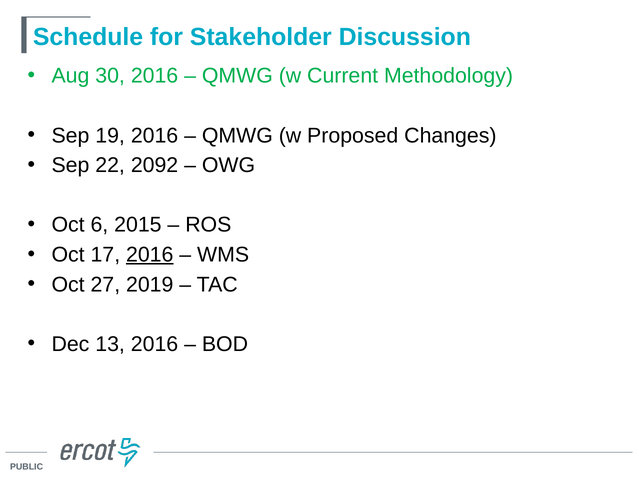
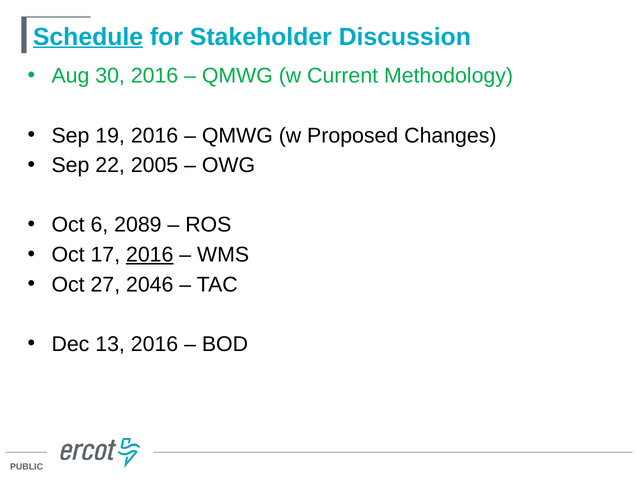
Schedule underline: none -> present (88, 37)
2092: 2092 -> 2005 (155, 165)
2015: 2015 -> 2089 (138, 225)
2019: 2019 -> 2046 (150, 285)
